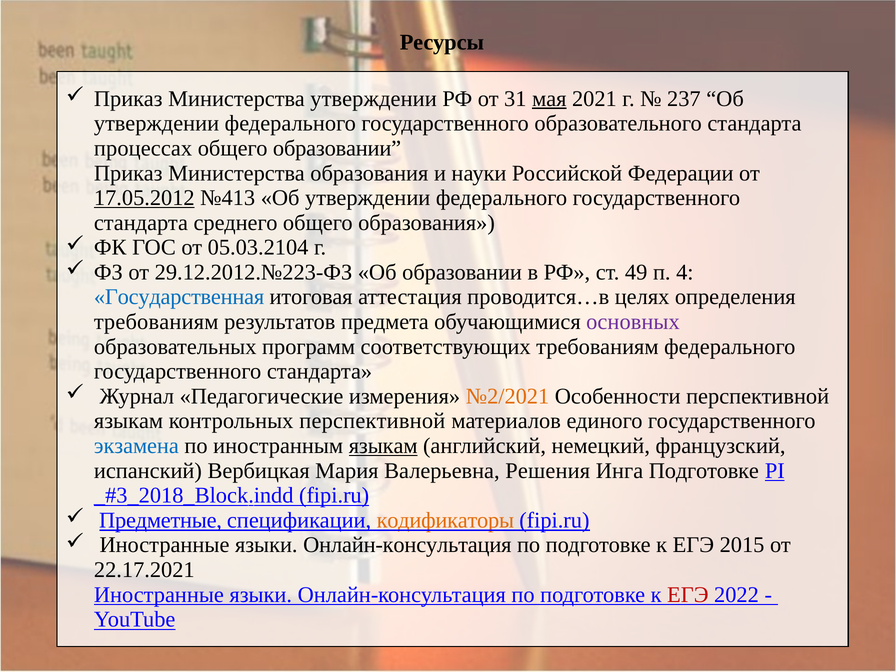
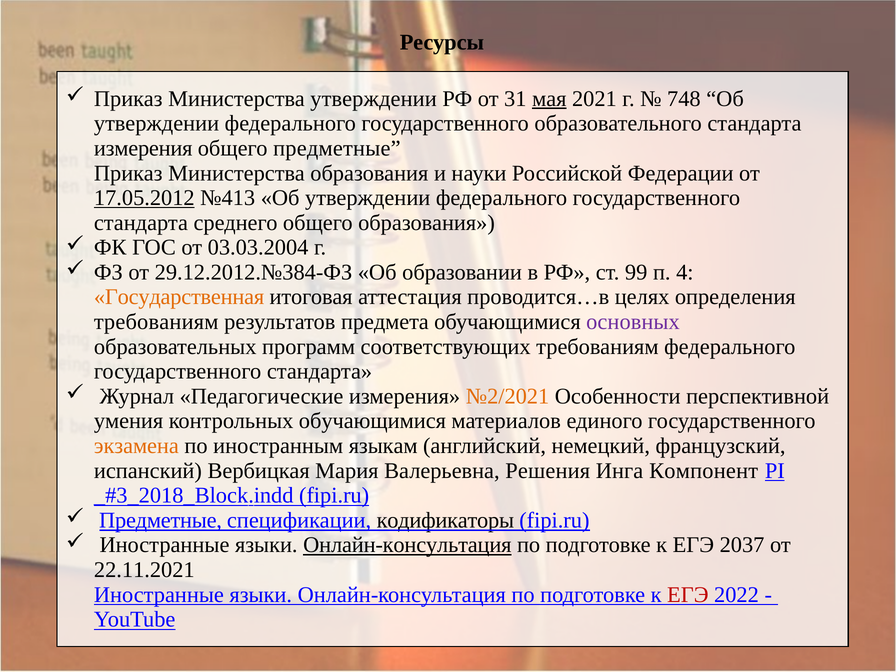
237: 237 -> 748 (684, 99)
процессах: процессах -> измерения (143, 148)
общего образовании: образовании -> предметные (337, 148)
05.03.2104: 05.03.2104 -> 03.03.2004 (258, 248)
29.12.2012.№223-ФЗ: 29.12.2012.№223-ФЗ -> 29.12.2012.№384-ФЗ (253, 272)
49: 49 -> 99 (636, 272)
Государственная colour: blue -> orange (179, 297)
языкам: языкам -> умения (129, 421)
контрольных перспективной: перспективной -> обучающимися (372, 421)
экзамена colour: blue -> orange (136, 446)
языкам underline: present -> none (383, 446)
Инга Подготовке: Подготовке -> Компонент (704, 471)
кодификаторы colour: orange -> black (445, 520)
Онлайн-консультация underline: none -> present (407, 545)
2015: 2015 -> 2037 (742, 545)
22.17.2021: 22.17.2021 -> 22.11.2021 (144, 570)
